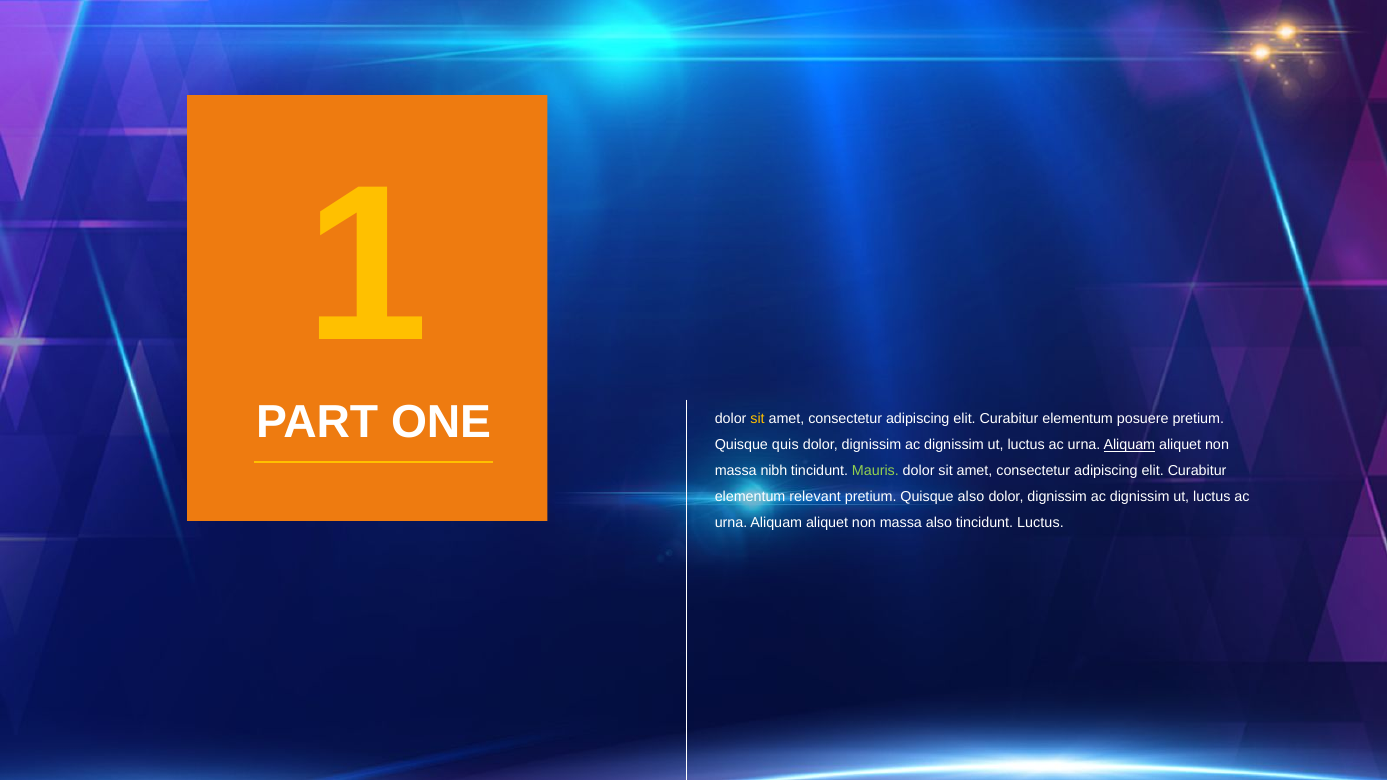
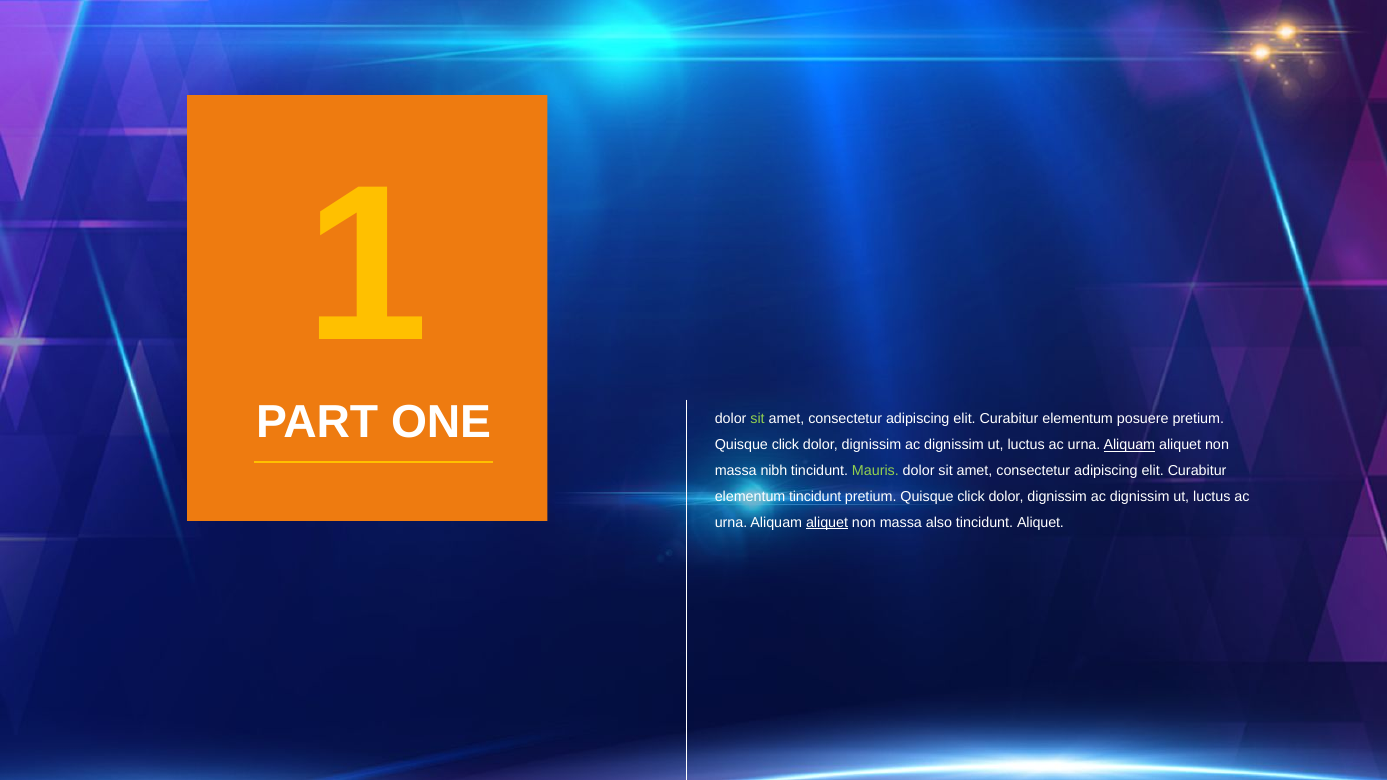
sit colour: yellow -> light green (758, 419)
quis: quis -> click (785, 445)
elementum relevant: relevant -> tincidunt (815, 497)
also: also -> click (971, 497)
aliquet underline: none -> present (827, 523)
tincidunt Luctus: Luctus -> Aliquet (1040, 523)
